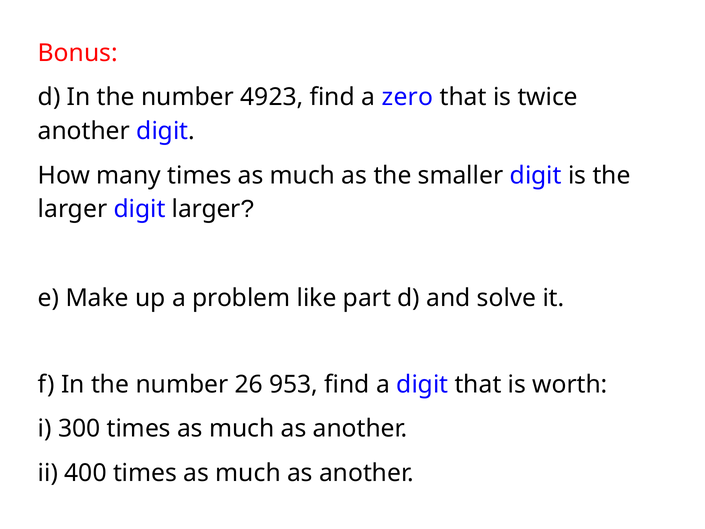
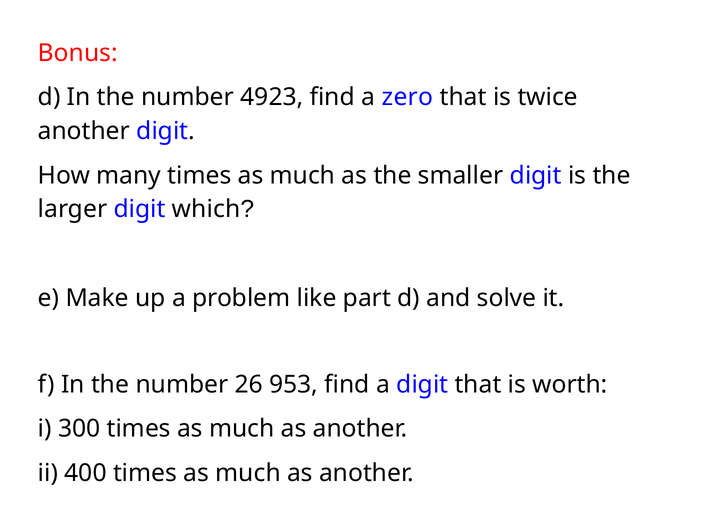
digit larger: larger -> which (206, 209)
